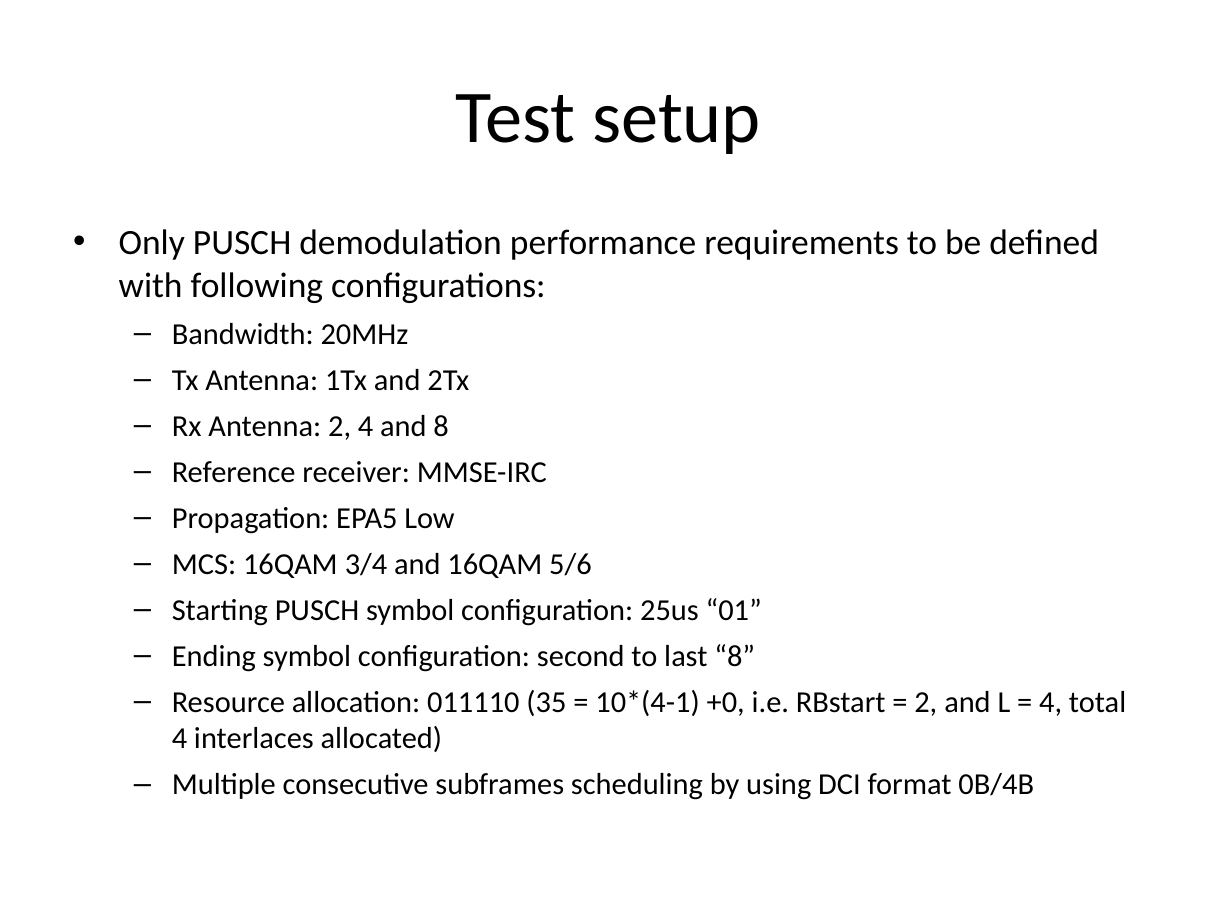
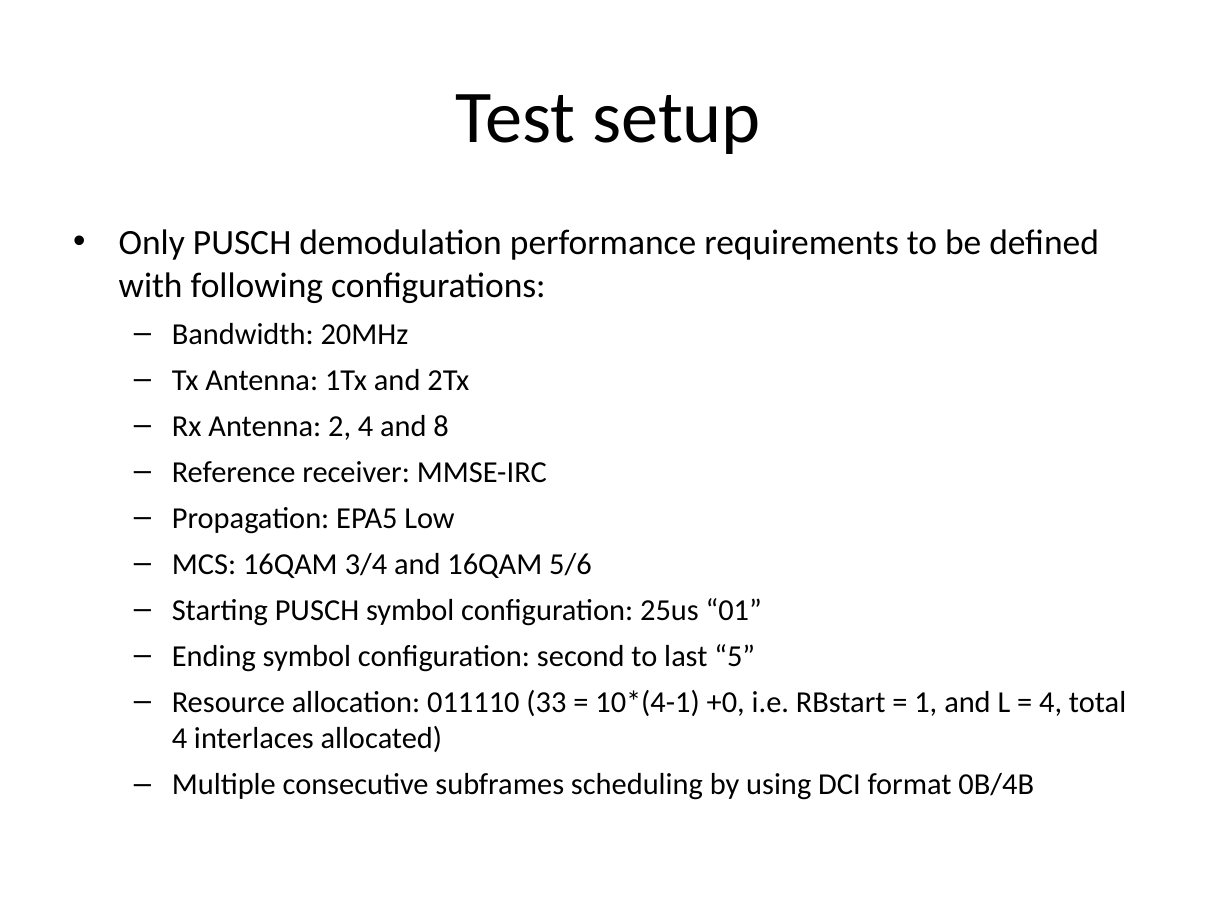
last 8: 8 -> 5 (735, 656)
35: 35 -> 33 (546, 702)
2: 2 -> 1 (926, 702)
